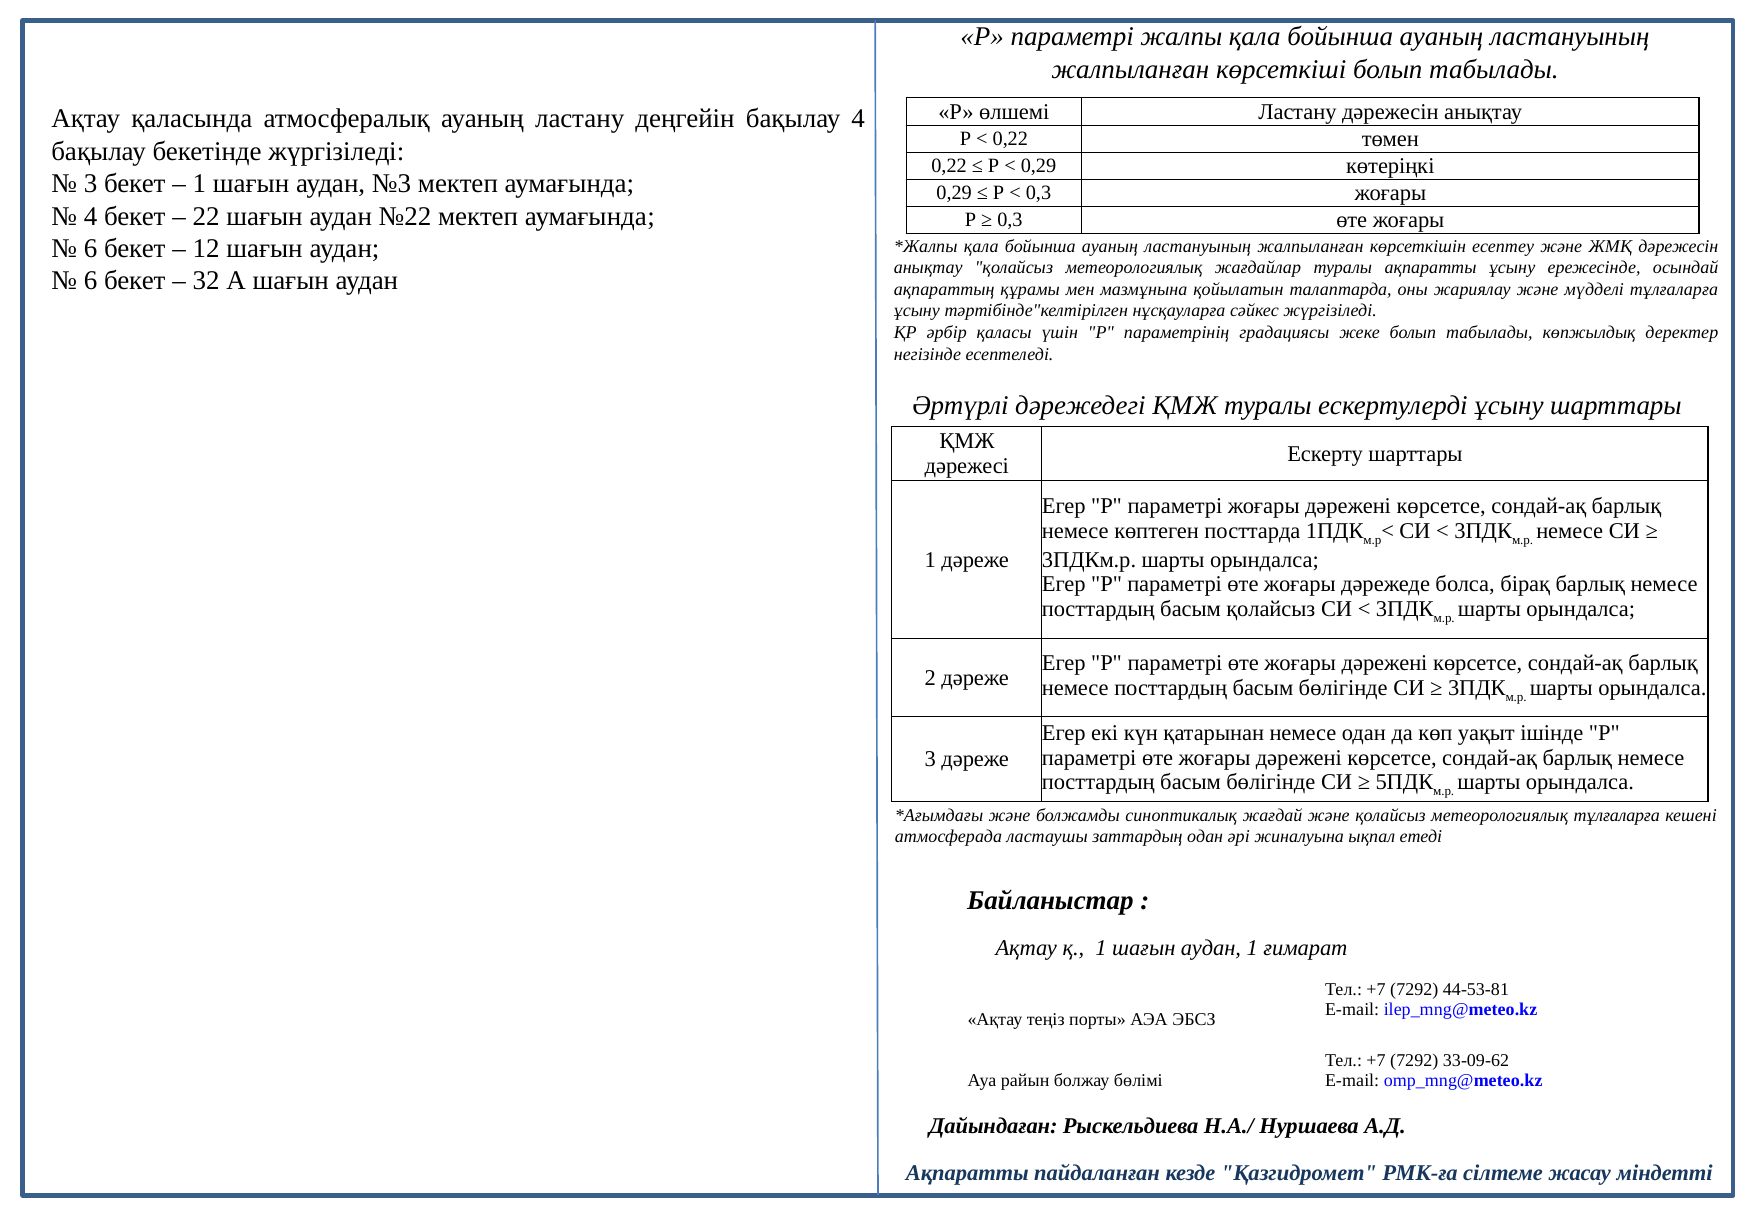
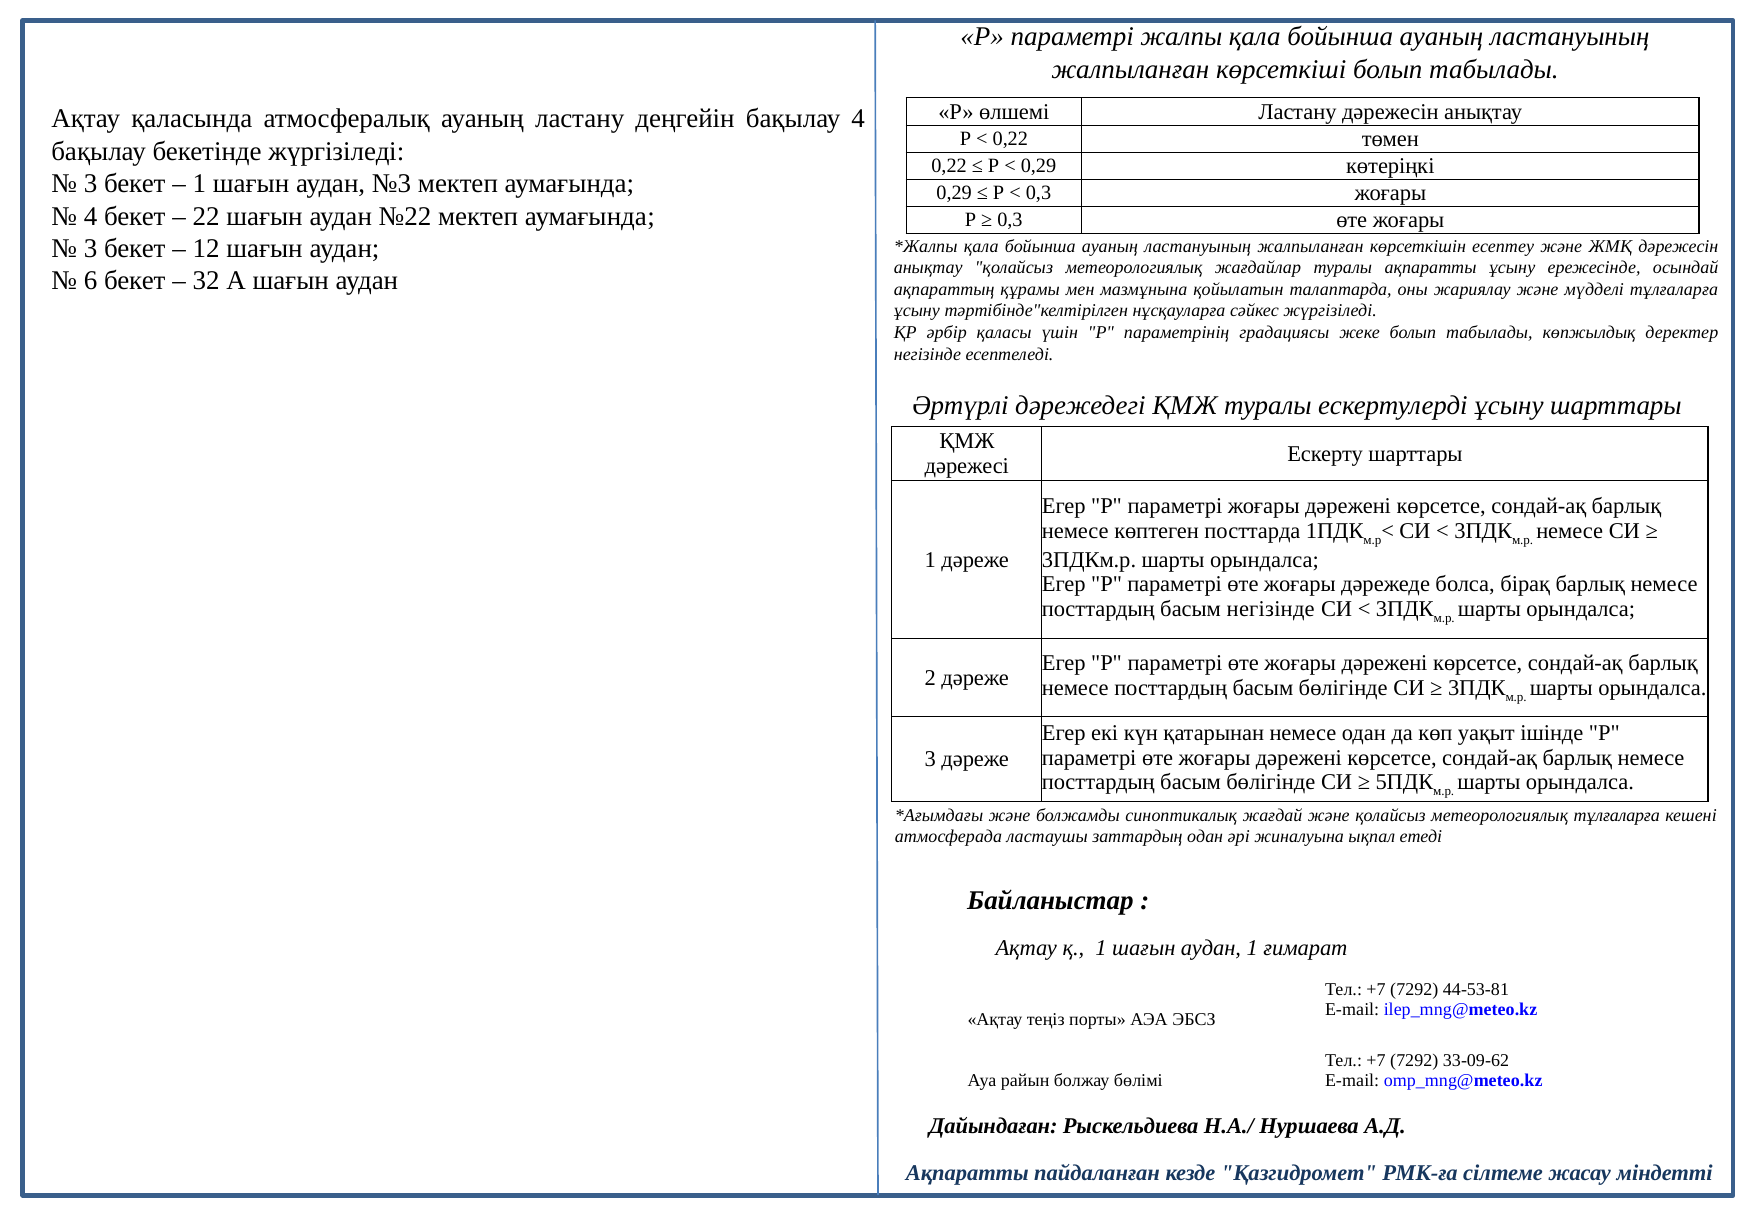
6: 6 -> 3 (91, 249)
басым қолайсыз: қолайсыз -> негізінде (1271, 609)
